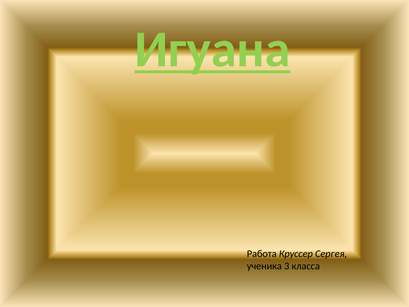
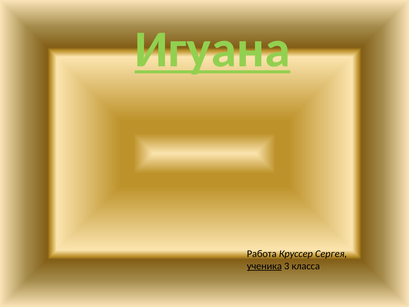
ученика underline: none -> present (264, 266)
